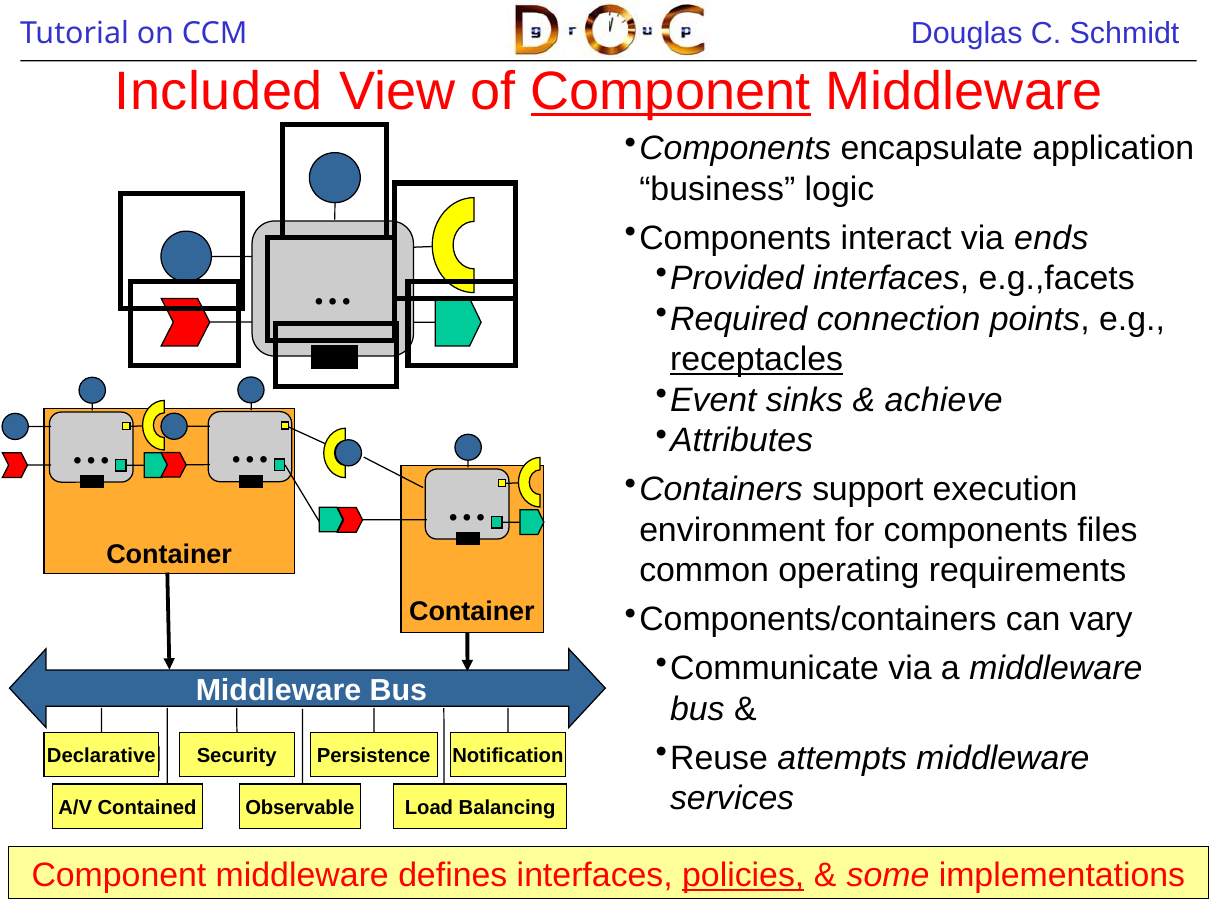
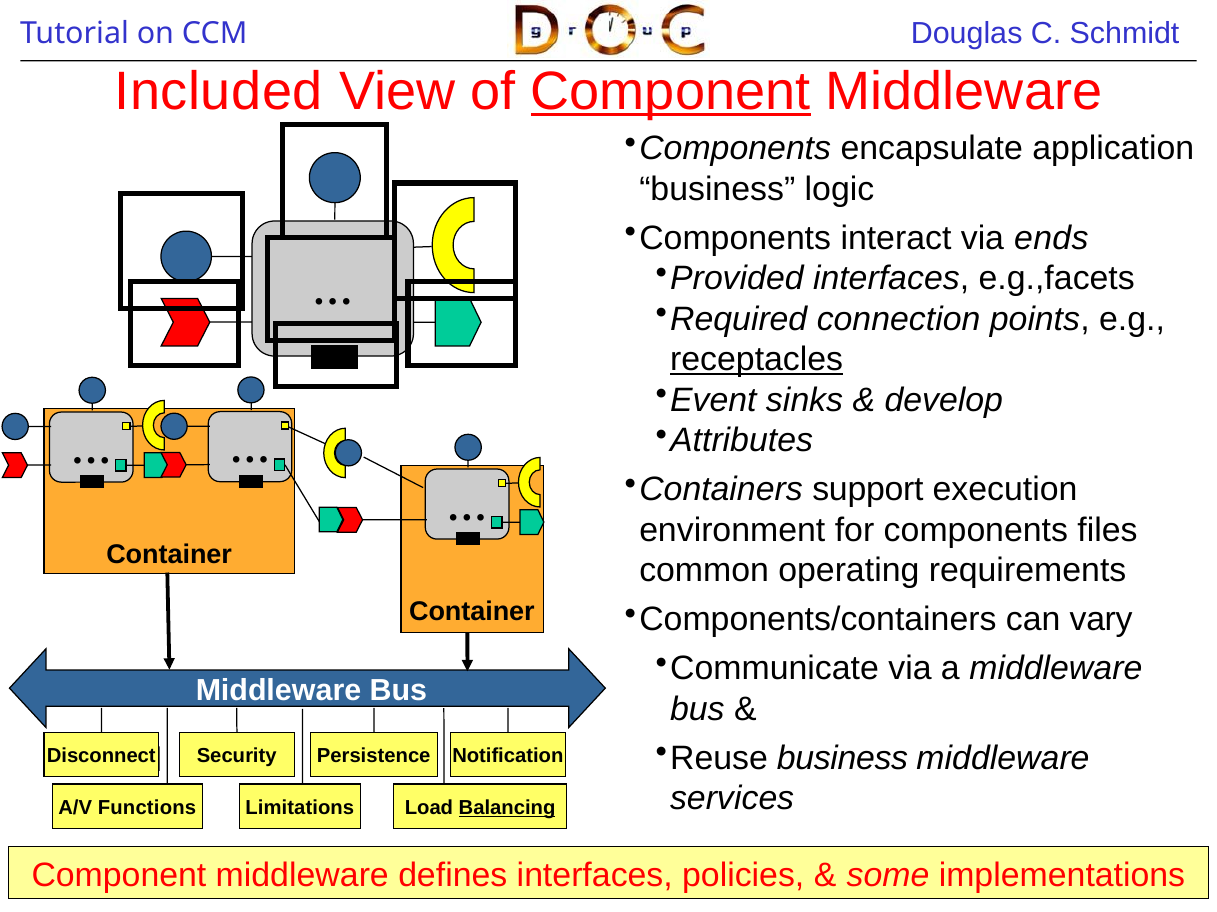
achieve: achieve -> develop (944, 400)
Reuse attempts: attempts -> business (842, 759)
Declarative: Declarative -> Disconnect (101, 757)
Contained: Contained -> Functions (147, 808)
Observable: Observable -> Limitations (300, 808)
Balancing underline: none -> present (507, 808)
policies underline: present -> none (743, 876)
